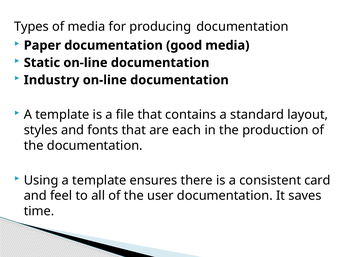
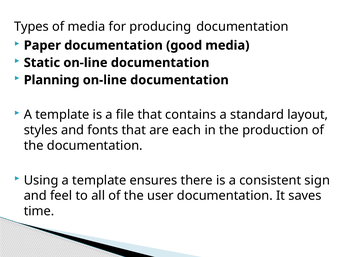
Industry: Industry -> Planning (52, 80)
card: card -> sign (317, 180)
